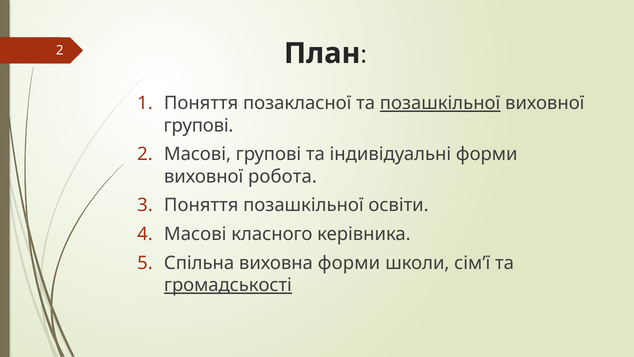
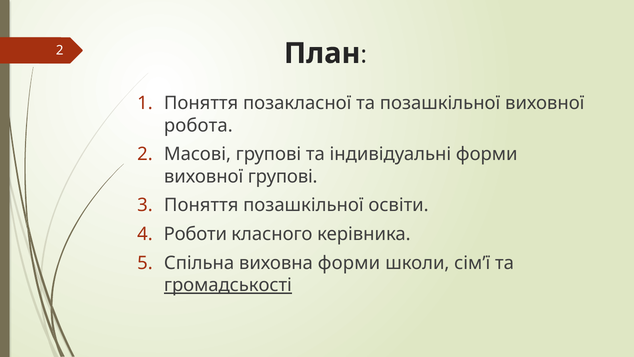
позашкільної underline: present -> none (440, 103)
групові: групові -> робота (198, 125)
виховної робота: робота -> групові (283, 176)
Масові: Масові -> Роботи (195, 234)
